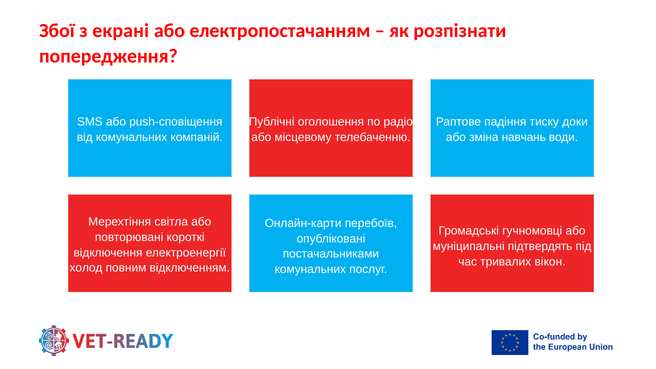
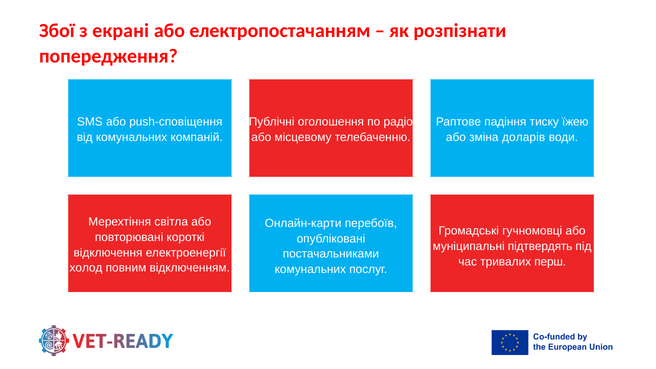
доки: доки -> їжею (575, 122)
навчань: навчань -> доларів (524, 137)
вікон: вікон -> перш (550, 262)
